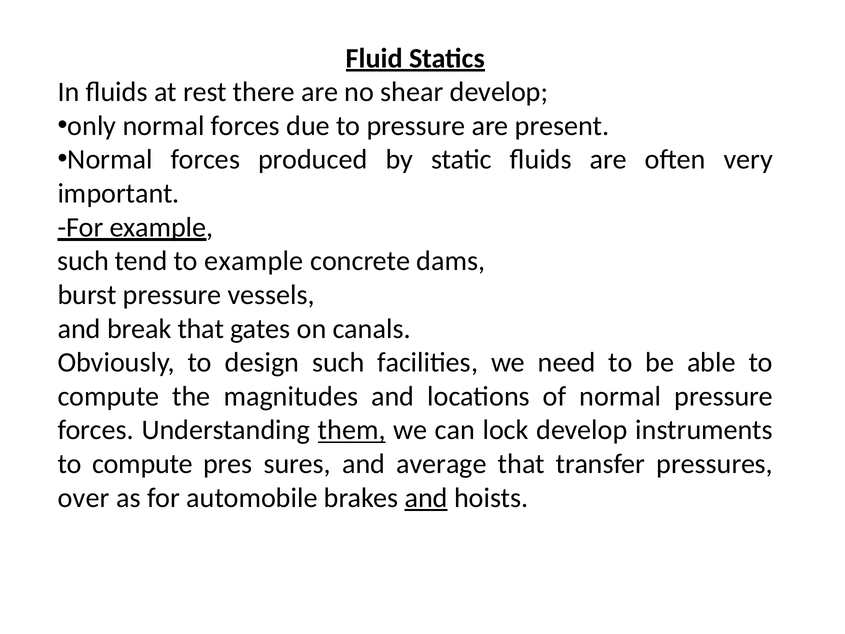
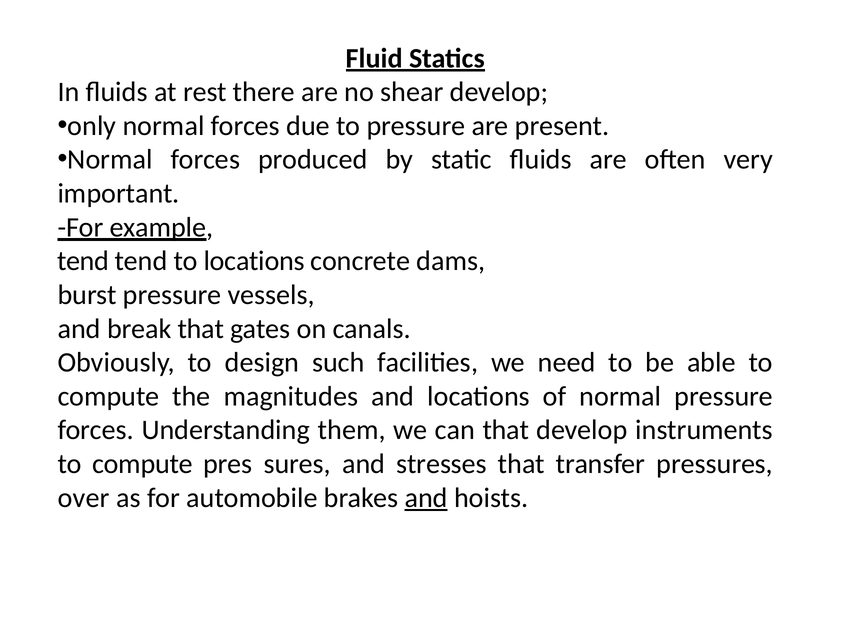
such: such -> tend (83, 261)
to example: example -> locations (254, 261)
them underline: present -> none (352, 430)
can lock: lock -> that (506, 430)
average: average -> stresses (442, 464)
